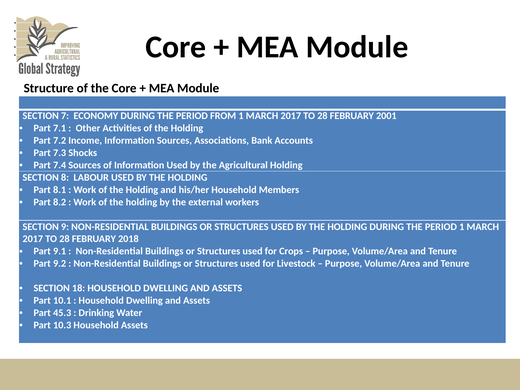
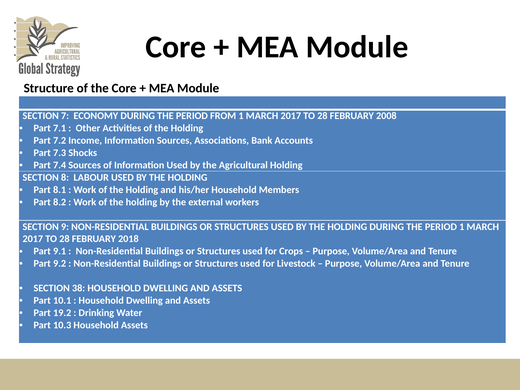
2001: 2001 -> 2008 (386, 116)
18: 18 -> 38 (79, 288)
45.3: 45.3 -> 19.2 (62, 313)
